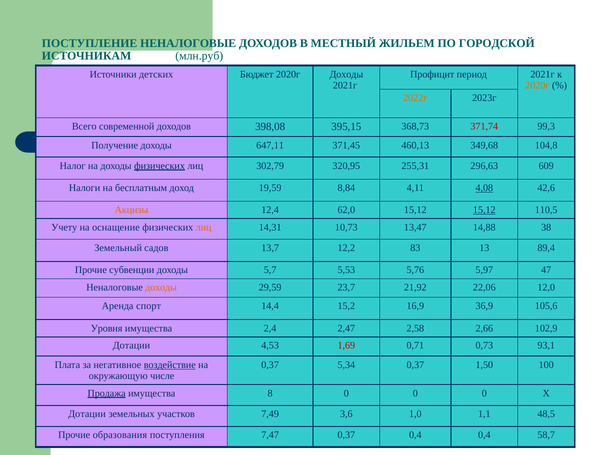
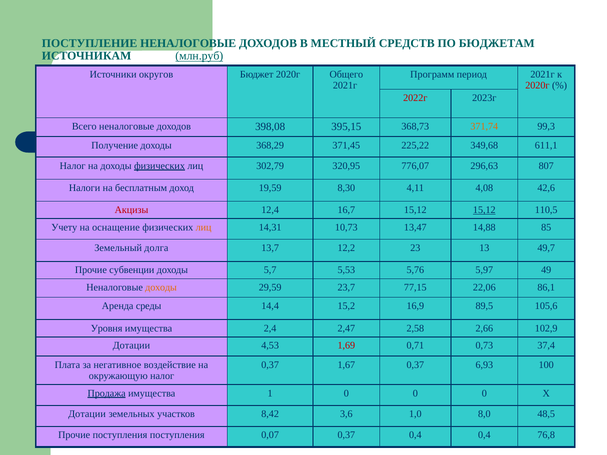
ЖИЛЬЕМ: ЖИЛЬЕМ -> СРЕДСТВ (407, 43)
ГОРОДСКОЙ: ГОРОДСКОЙ -> БЮДЖЕТАМ (497, 43)
млн.руб underline: none -> present (199, 56)
детских: детских -> округов (156, 74)
2020г Доходы: Доходы -> Общего (346, 74)
Профицит: Профицит -> Программ (432, 74)
2020г colour: orange -> red (537, 85)
2022г colour: orange -> red (415, 98)
Всего современной: современной -> неналоговые (127, 126)
371,74 colour: red -> orange (484, 126)
647,11: 647,11 -> 368,29 (270, 145)
460,13: 460,13 -> 225,22 (415, 145)
104,8: 104,8 -> 611,1 (546, 145)
255,31: 255,31 -> 776,07 (415, 166)
609: 609 -> 807 (546, 166)
8,84: 8,84 -> 8,30 (346, 188)
4,08 underline: present -> none (484, 188)
Акцизы colour: orange -> red (132, 210)
62,0: 62,0 -> 16,7 (346, 210)
38: 38 -> 85 (546, 227)
садов: садов -> долга (156, 248)
83: 83 -> 23 (415, 248)
89,4: 89,4 -> 49,7 (546, 248)
47: 47 -> 49 (546, 270)
21,92: 21,92 -> 77,15 (415, 287)
12,0: 12,0 -> 86,1 (546, 287)
спорт: спорт -> среды (149, 306)
36,9: 36,9 -> 89,5 (484, 306)
93,1: 93,1 -> 37,4 (546, 345)
воздействие underline: present -> none (170, 365)
5,34: 5,34 -> 1,67 (346, 365)
1,50: 1,50 -> 6,93 (484, 365)
окружающую числе: числе -> налог (162, 376)
8: 8 -> 1 (270, 393)
7,49: 7,49 -> 8,42 (270, 414)
1,1: 1,1 -> 8,0 (484, 414)
Прочие образования: образования -> поступления (120, 435)
7,47: 7,47 -> 0,07 (270, 435)
58,7: 58,7 -> 76,8 (546, 435)
